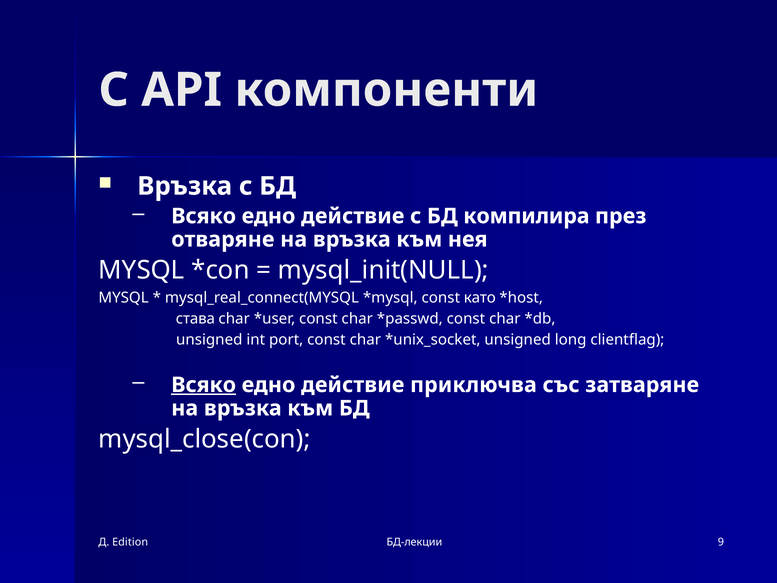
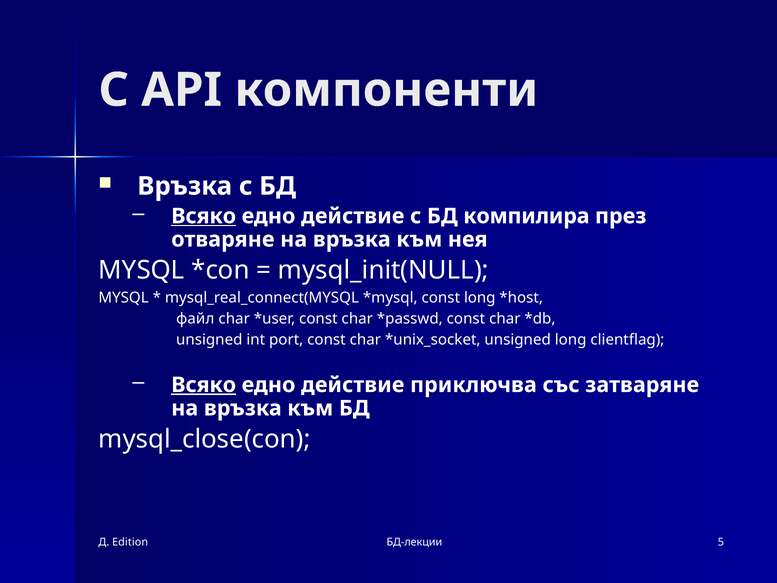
Всяко underline: none -> present (204, 216)
const като: като -> long (480, 297)
става: става -> файл (195, 319)
9: 9 -> 5 (721, 542)
